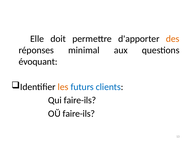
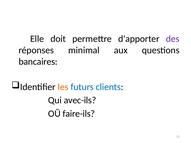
des colour: orange -> purple (173, 39)
évoquant: évoquant -> bancaires (38, 62)
Qui faire-ils: faire-ils -> avec-ils (80, 100)
